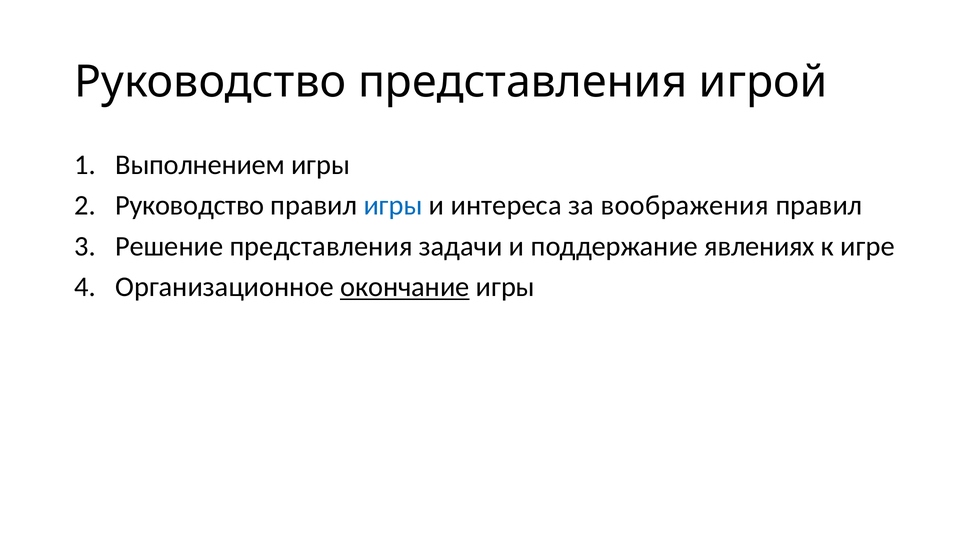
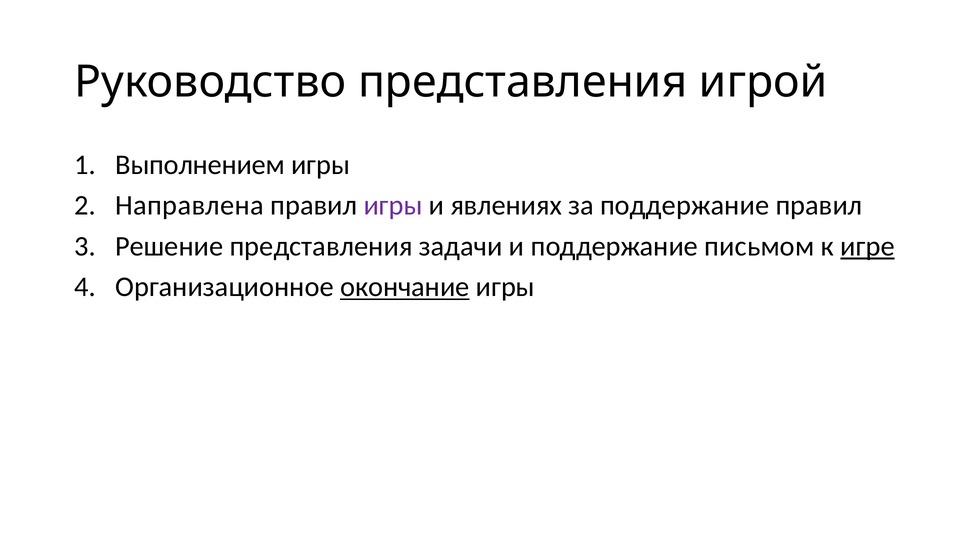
Руководство: Руководство -> Направлена (190, 206)
игры colour: blue -> purple (393, 206)
интереса: интереса -> явлениях (506, 206)
за воображения: воображения -> поддержание (685, 206)
явлениях: явлениях -> письмом (759, 246)
игре underline: none -> present (868, 246)
